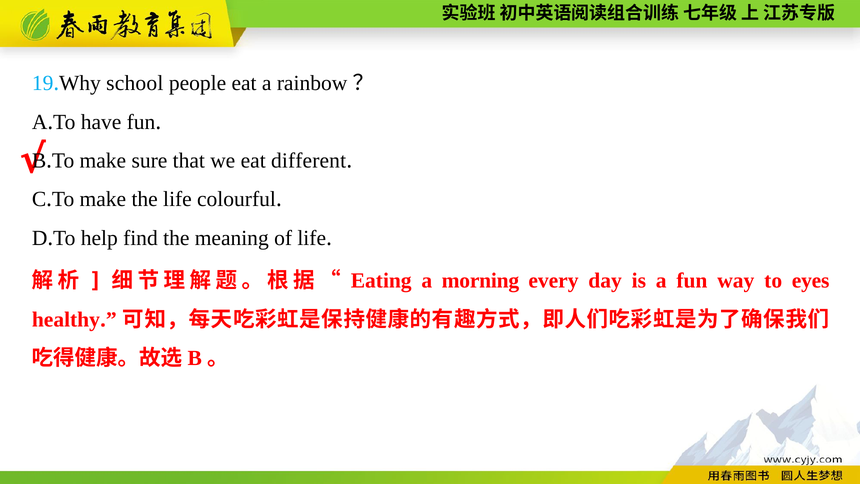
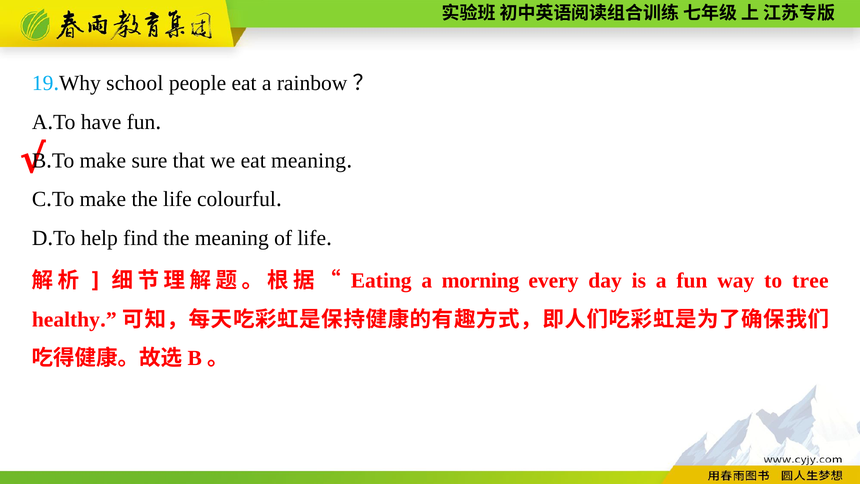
eat different: different -> meaning (309, 161)
eyes: eyes -> tree (810, 281)
